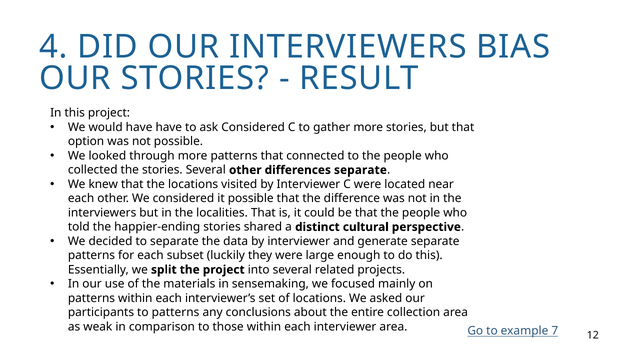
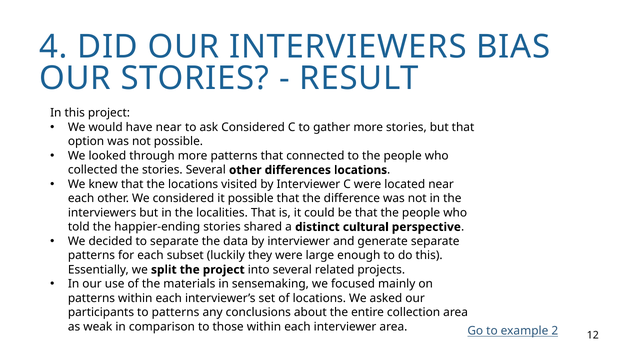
have have: have -> near (169, 127)
differences separate: separate -> locations (361, 170)
7: 7 -> 2 (555, 331)
